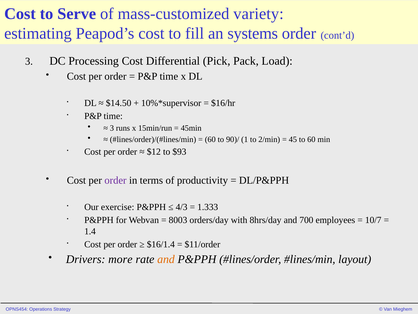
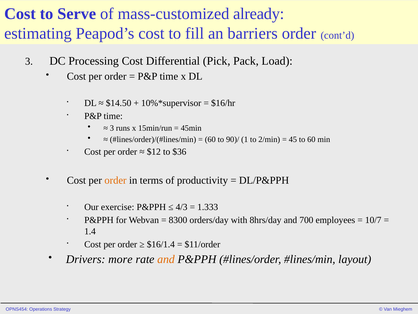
variety: variety -> already (259, 14)
systems: systems -> barriers (253, 33)
$93: $93 -> $36 (179, 152)
order colour: purple -> orange (116, 180)
8003: 8003 -> 8300 (178, 220)
